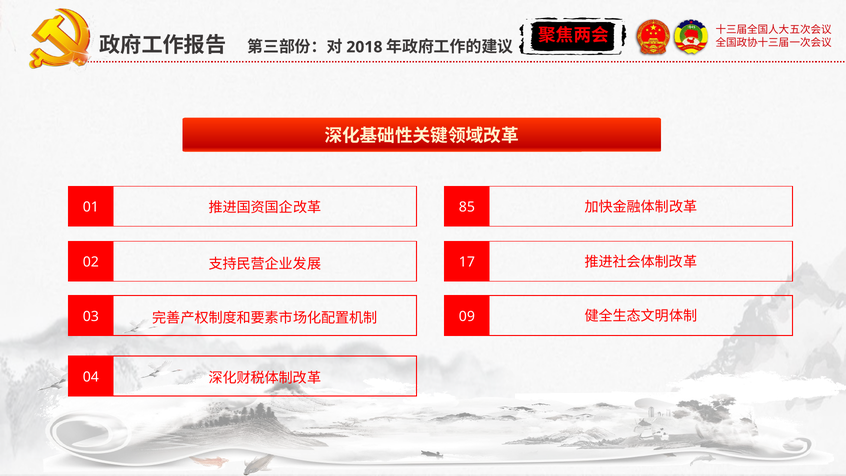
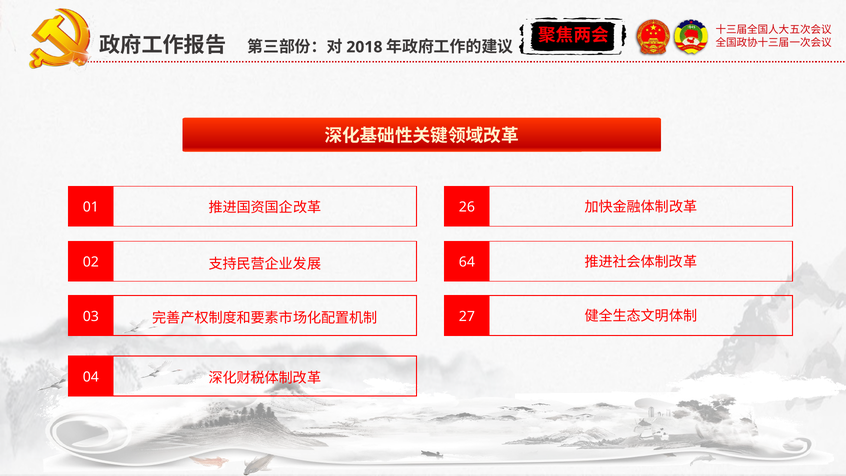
85: 85 -> 26 (467, 207)
17: 17 -> 64 (467, 262)
09: 09 -> 27 (467, 316)
